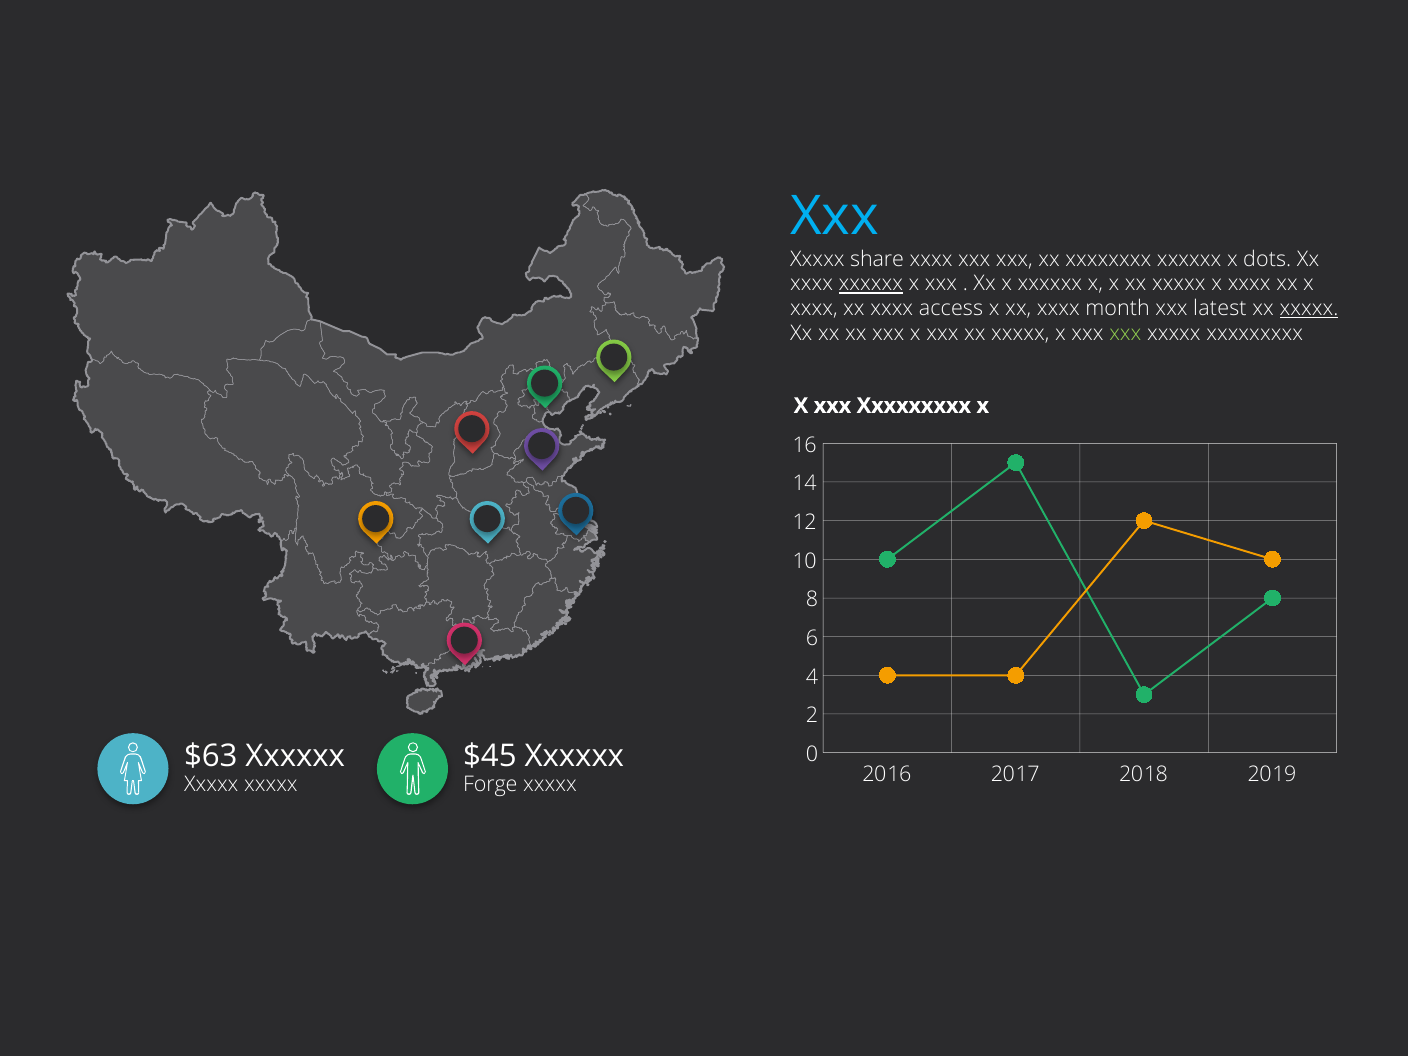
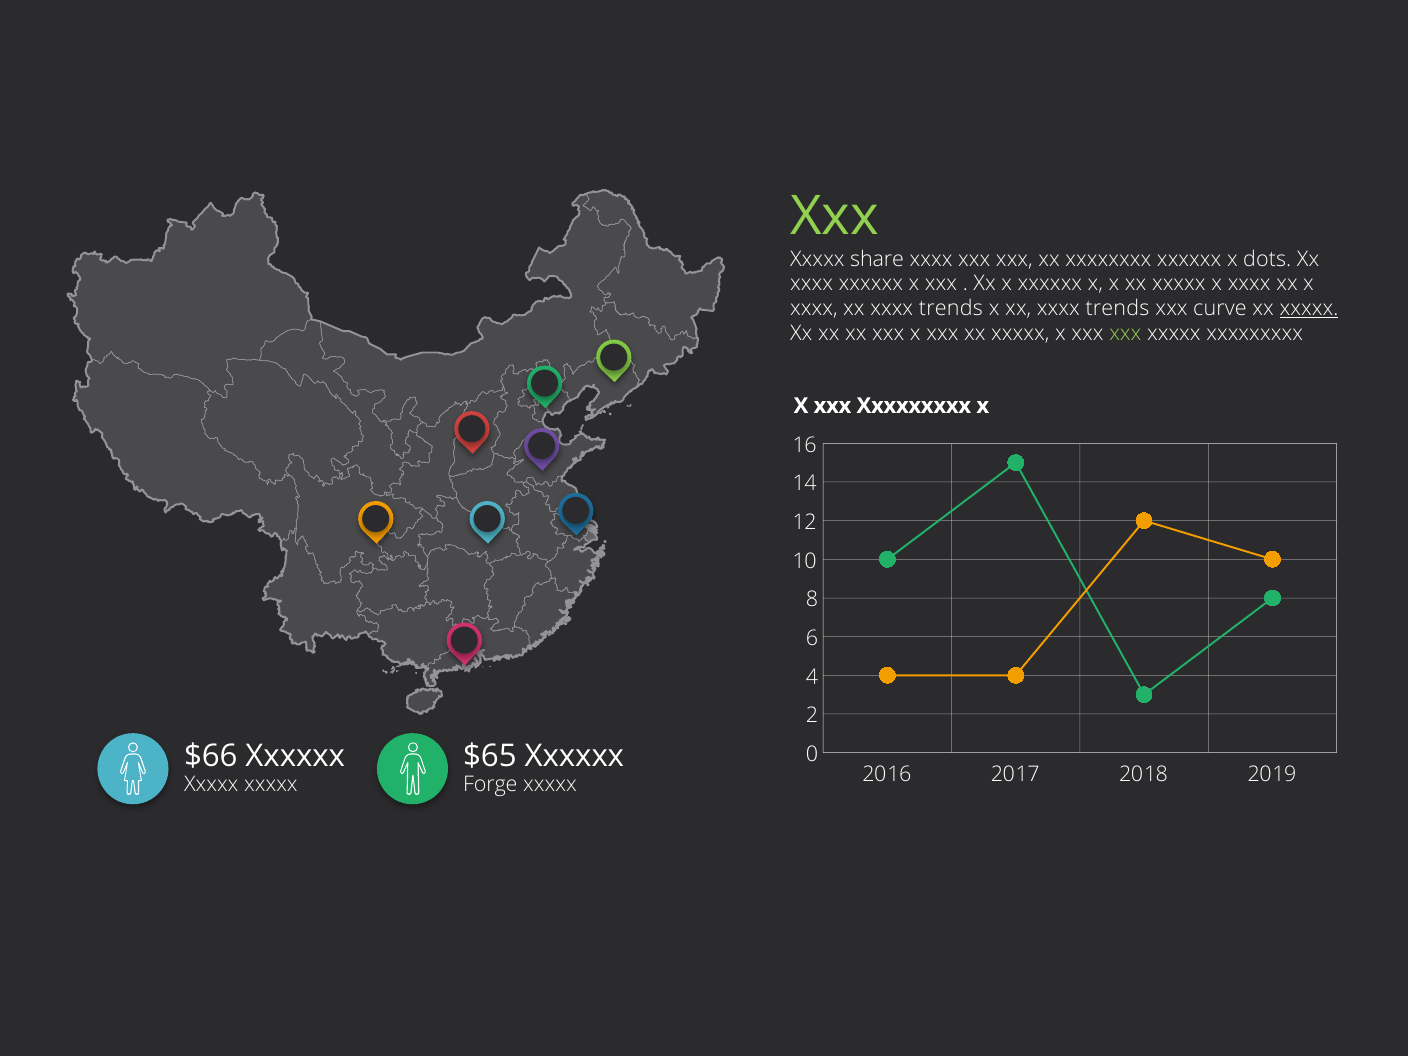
Xxx colour: light blue -> light green (835, 216)
xxxxxx underline: present -> none (871, 284)
xxxx xx xxxx access: access -> trends (951, 308)
x xx xxxx month: month -> trends (1117, 308)
latest: latest -> curve (1220, 308)
$63: $63 -> $66 (211, 756)
$45: $45 -> $65 (490, 756)
